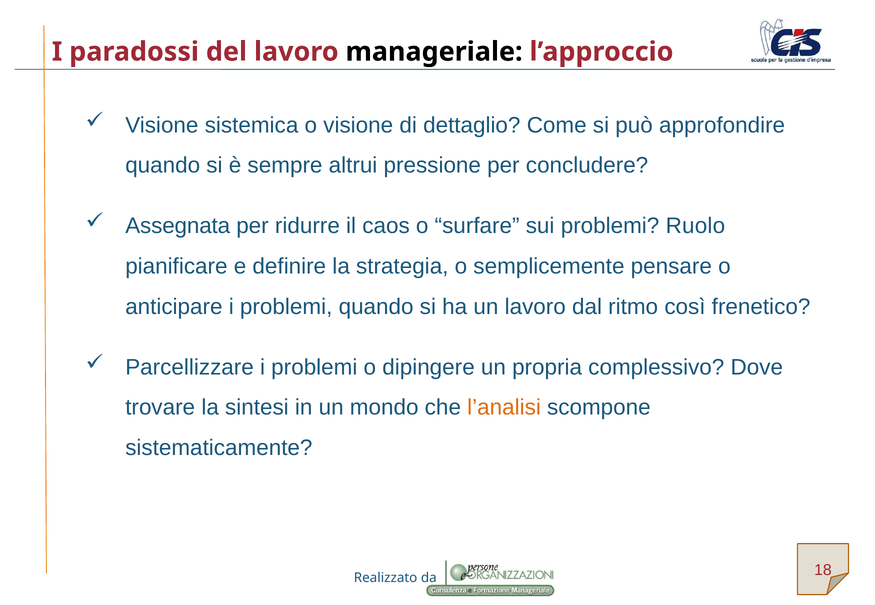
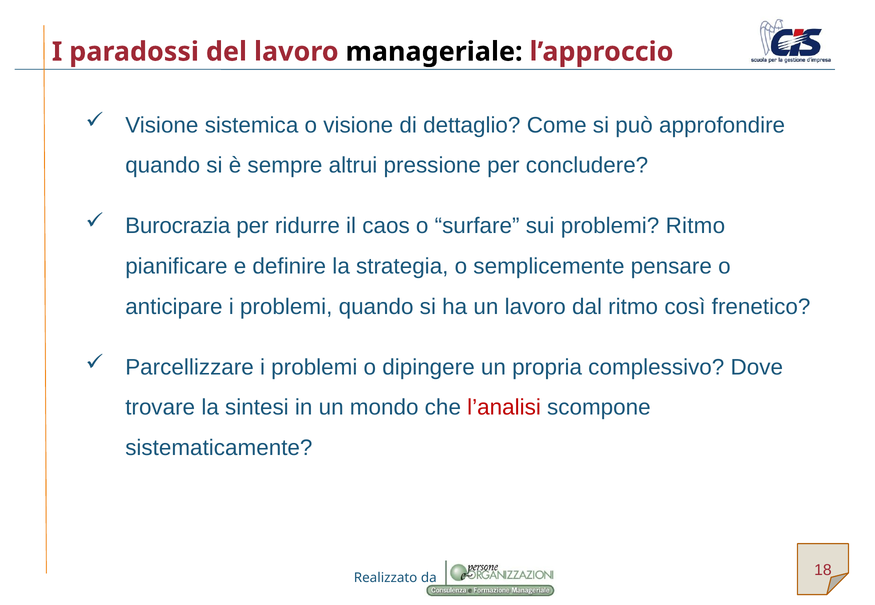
Assegnata: Assegnata -> Burocrazia (178, 226)
problemi Ruolo: Ruolo -> Ritmo (695, 226)
l’analisi colour: orange -> red (504, 408)
